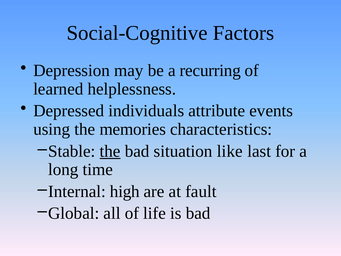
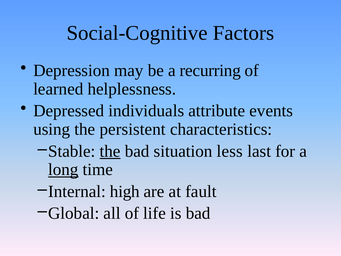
memories: memories -> persistent (133, 129)
like: like -> less (230, 151)
long underline: none -> present (63, 169)
